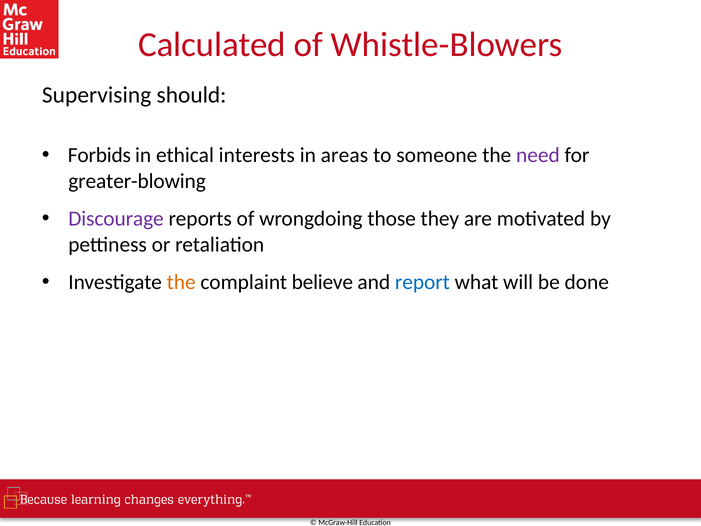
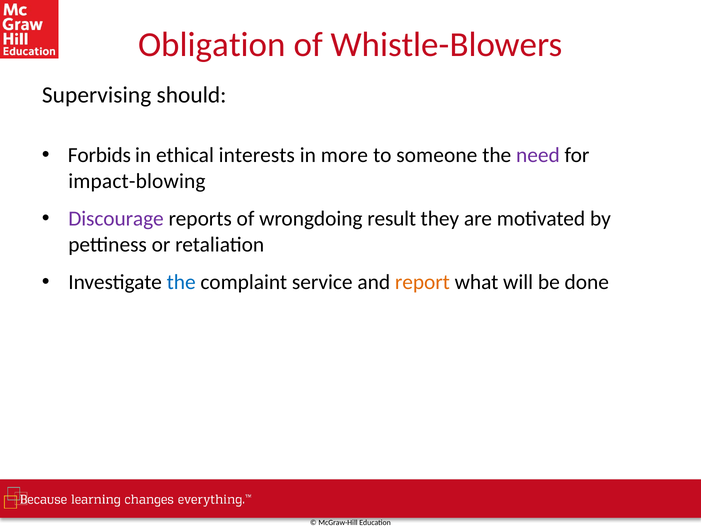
Calculated: Calculated -> Obligation (212, 44)
areas: areas -> more (344, 155)
greater-blowing: greater-blowing -> impact-blowing (137, 181)
those: those -> result (392, 219)
the colour: orange -> blue (181, 282)
believe: believe -> service (322, 282)
report colour: blue -> orange (422, 282)
